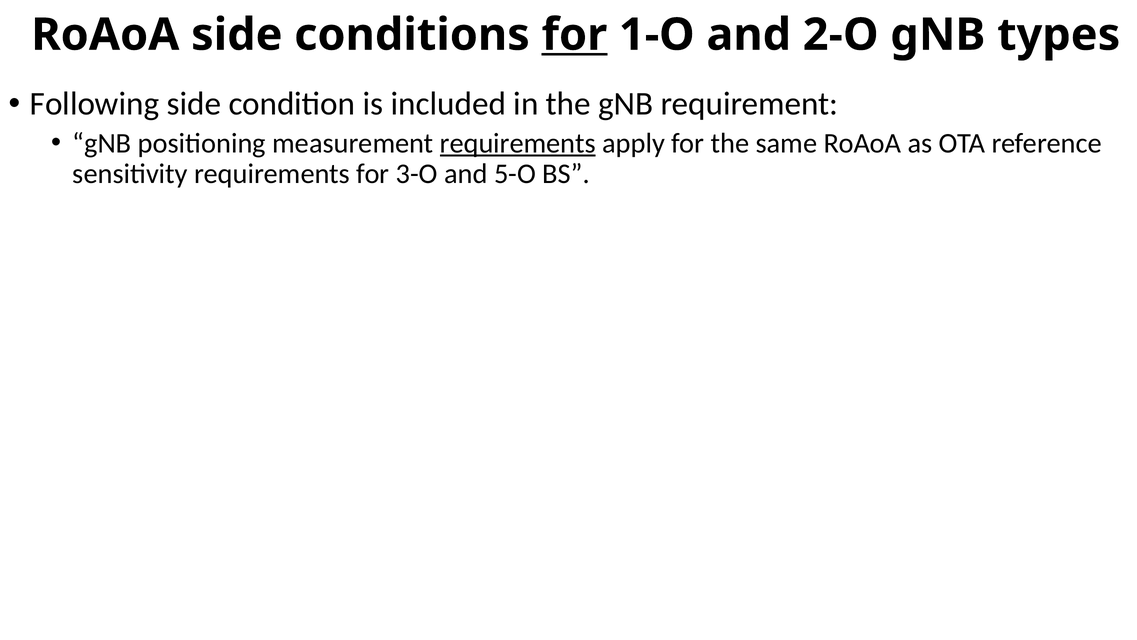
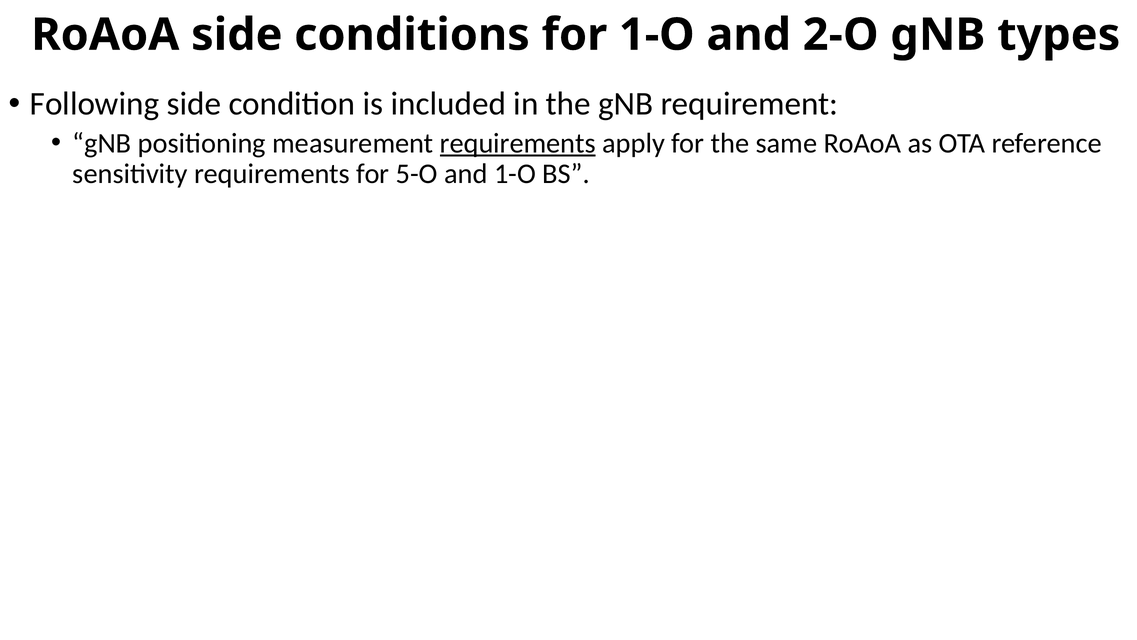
for underline: present -> none (574, 35)
3-O: 3-O -> 5-O (417, 174)
and 5-O: 5-O -> 1-O (515, 174)
